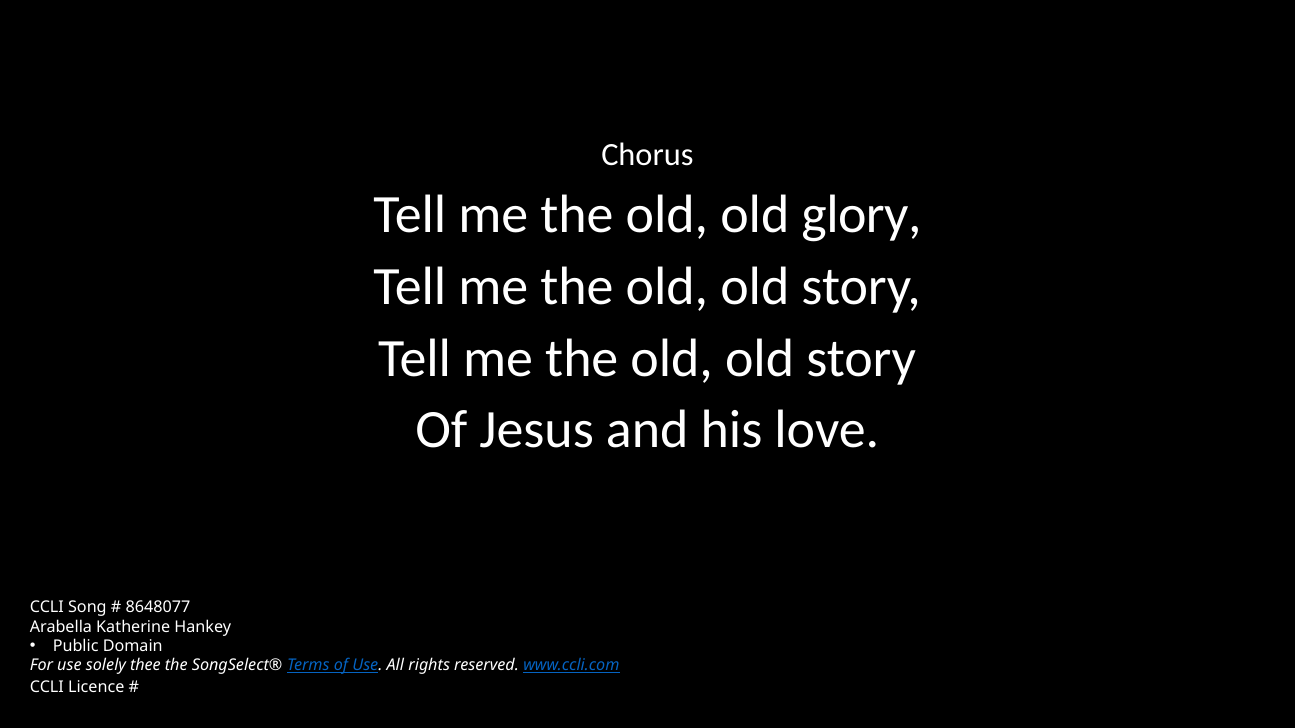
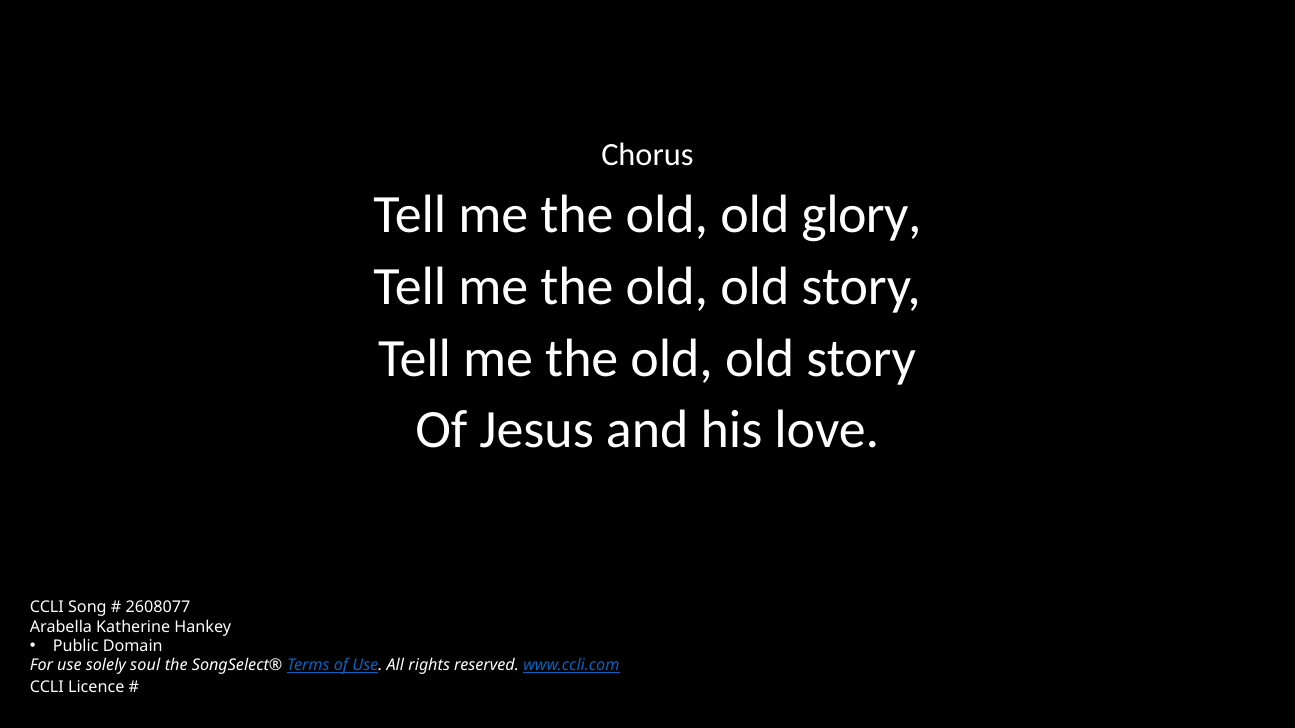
8648077: 8648077 -> 2608077 (158, 608)
thee: thee -> soul (145, 666)
